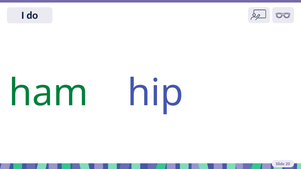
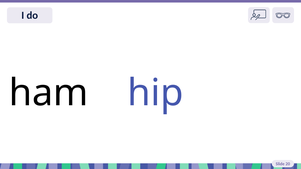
ham colour: green -> black (49, 93)
